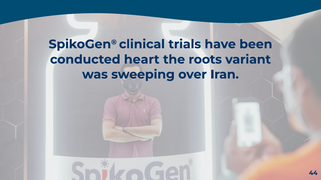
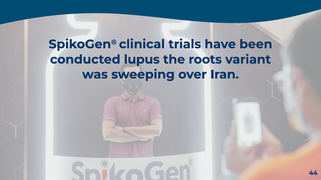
heart: heart -> lupus (142, 60)
